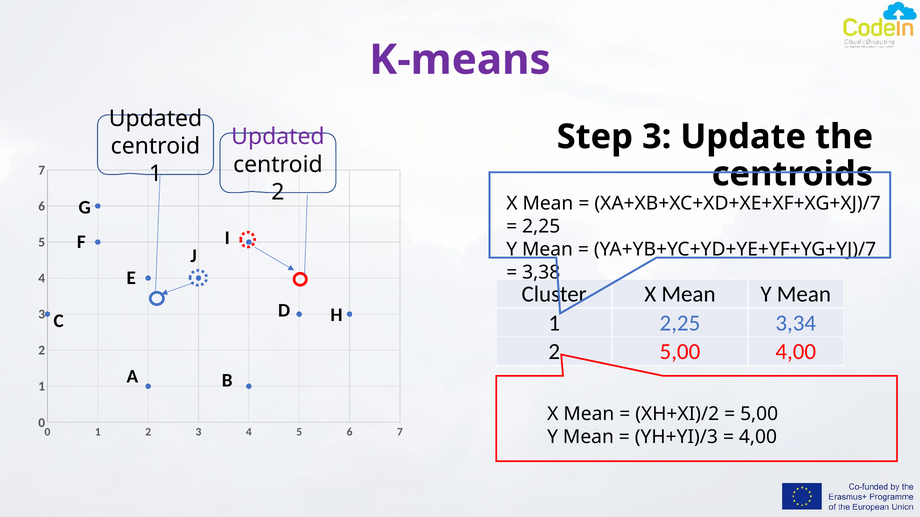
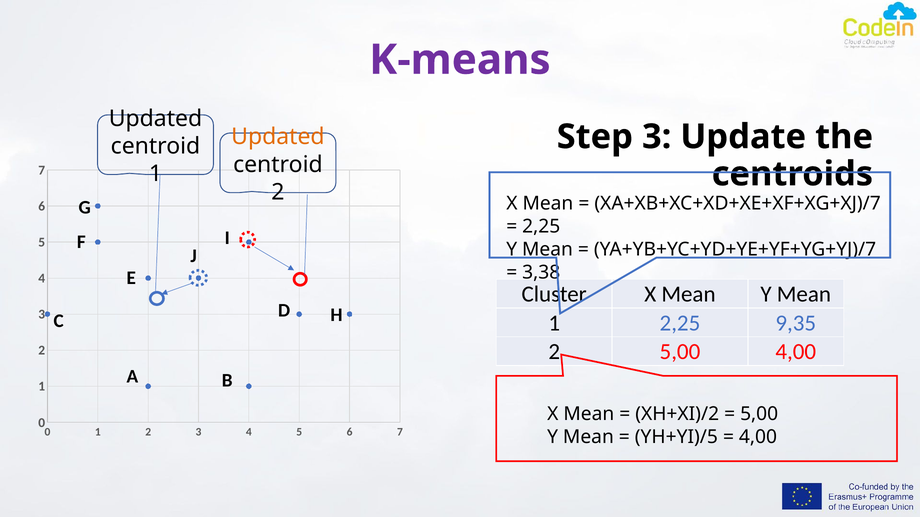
Updated colour: purple -> orange (278, 137)
3,34: 3,34 -> 9,35 (796, 323)
YH+YI)/3: YH+YI)/3 -> YH+YI)/5 (676, 437)
